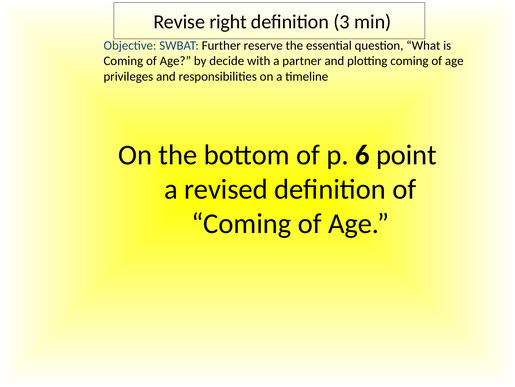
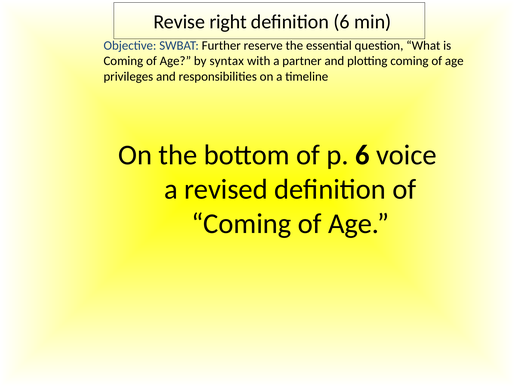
definition 3: 3 -> 6 (342, 22)
decide: decide -> syntax (227, 61)
point: point -> voice (406, 155)
